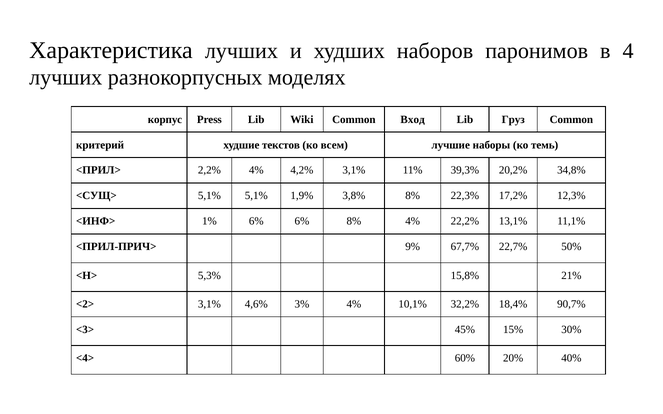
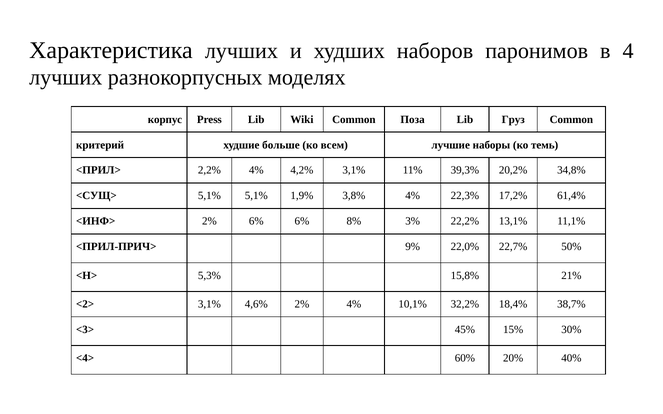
Вход: Вход -> Поза (413, 120)
текстов: текстов -> больше (281, 145)
3,8% 8%: 8% -> 4% (413, 196)
12,3%: 12,3% -> 61,4% (571, 196)
<ИНФ> 1%: 1% -> 2% (209, 222)
8% 4%: 4% -> 3% (413, 222)
67,7%: 67,7% -> 22,0% (465, 247)
4,6% 3%: 3% -> 2% (302, 304)
90,7%: 90,7% -> 38,7% (571, 304)
